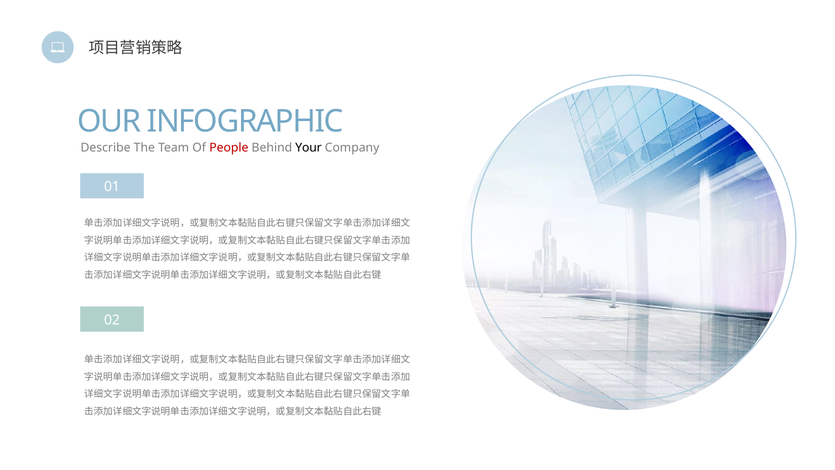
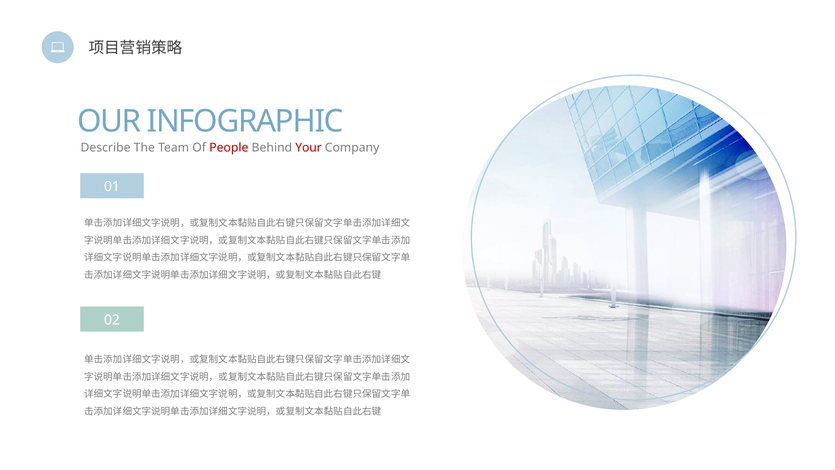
Your colour: black -> red (309, 147)
